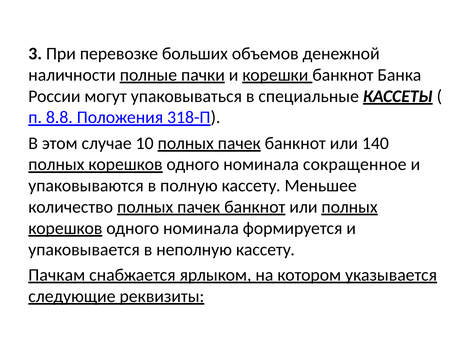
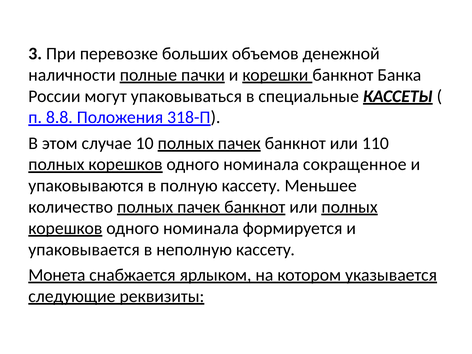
140: 140 -> 110 (375, 143)
Пачкам: Пачкам -> Монета (57, 275)
